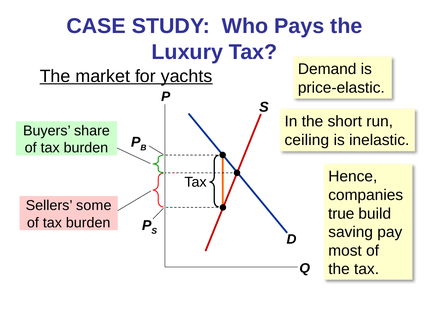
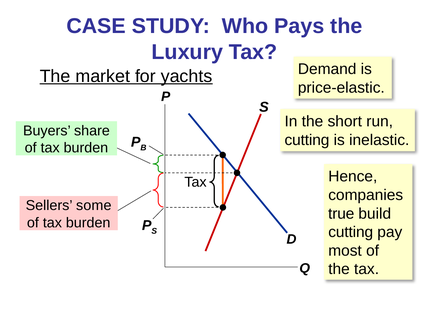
ceiling: ceiling -> cutting (307, 140)
saving: saving -> cutting (351, 233)
